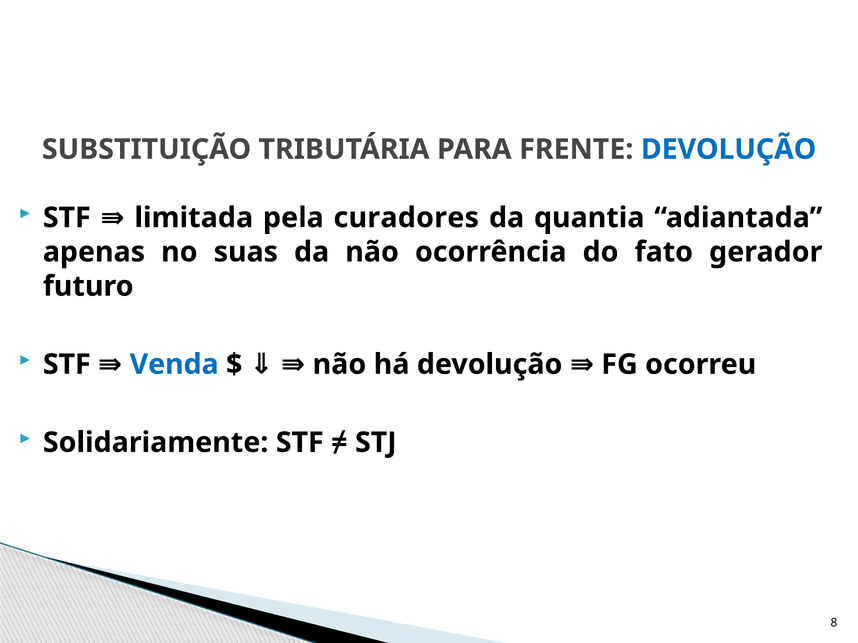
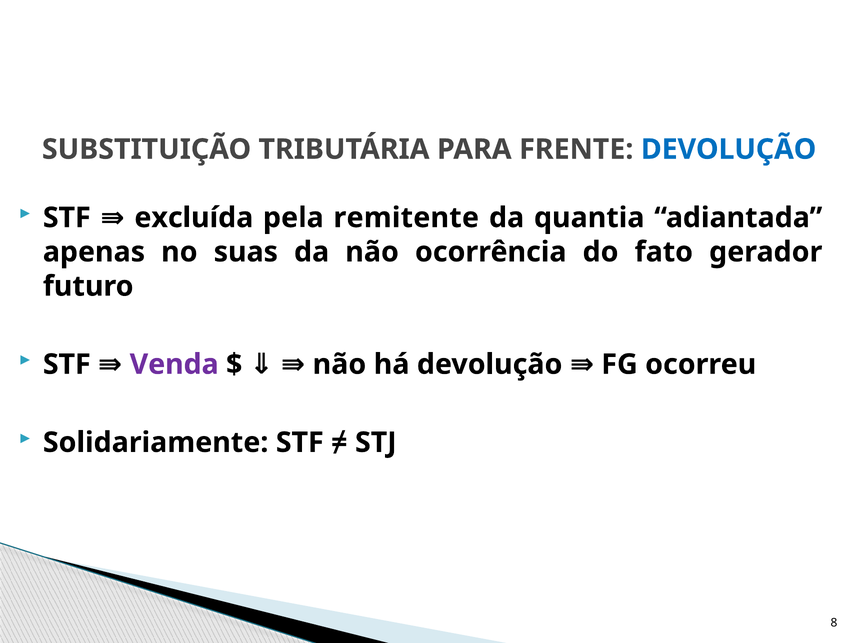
limitada: limitada -> excluída (194, 218)
curadores: curadores -> remitente (406, 218)
Venda colour: blue -> purple (174, 365)
